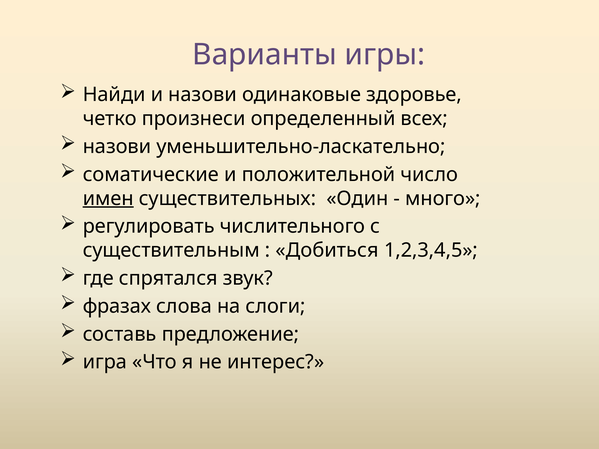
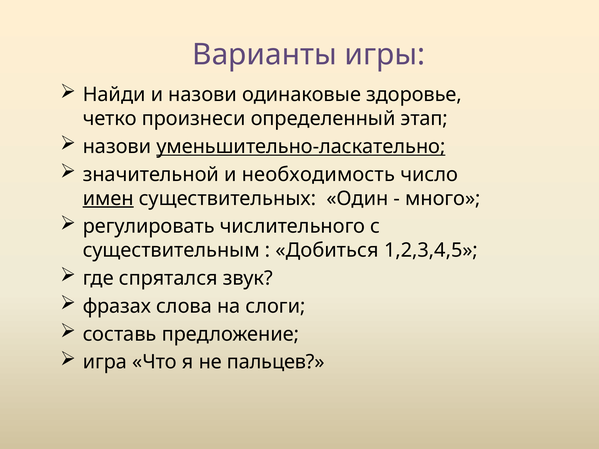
всех: всех -> этап (424, 119)
уменьшительно-ласкательно underline: none -> present (301, 147)
соматические: соматические -> значительной (151, 175)
положительной: положительной -> необходимость (318, 175)
интерес: интерес -> пальцев (276, 362)
